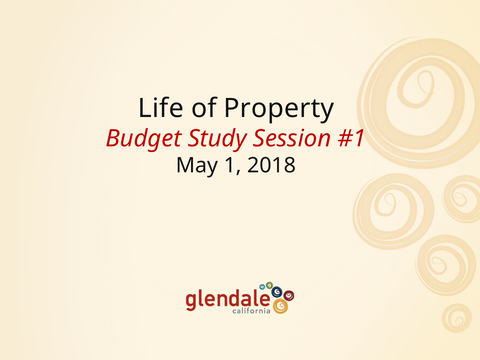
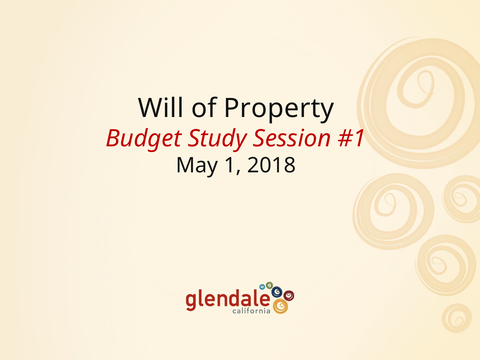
Life: Life -> Will (161, 108)
